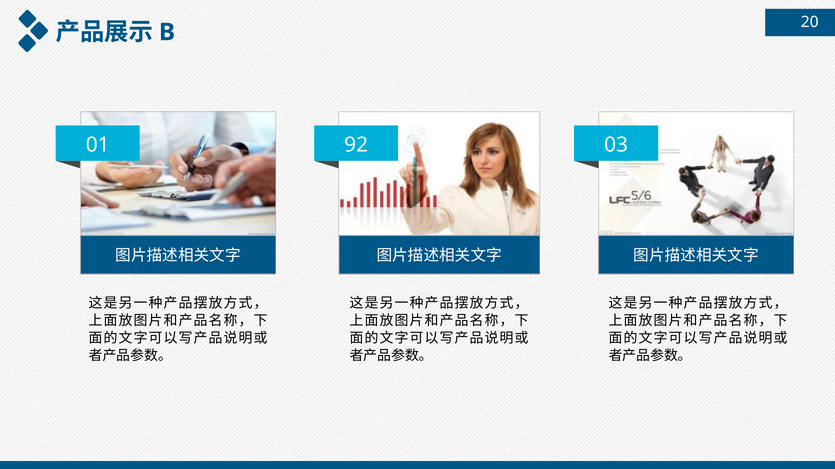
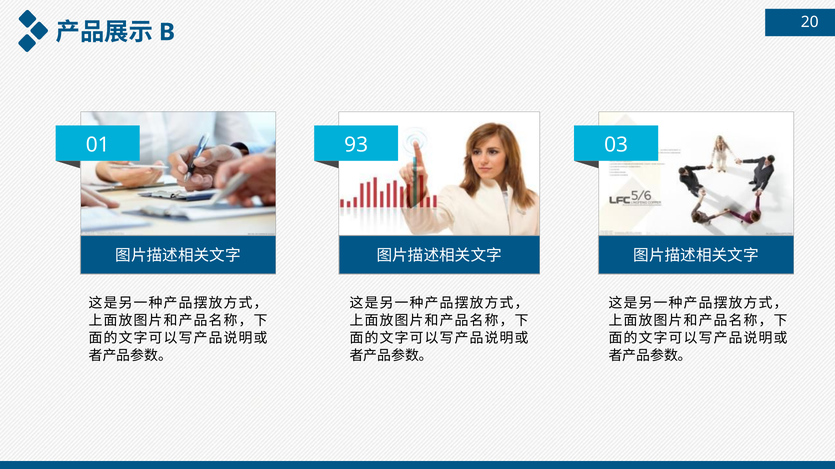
92: 92 -> 93 (356, 145)
